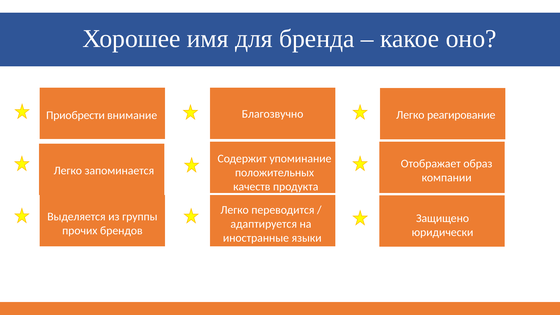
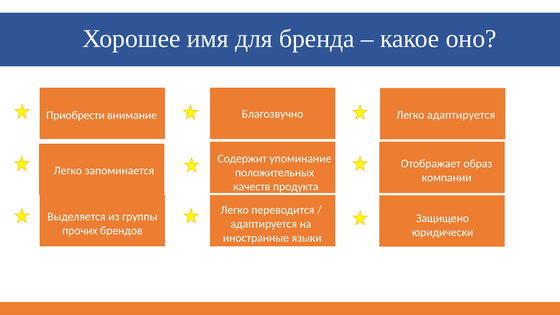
Легко реагирование: реагирование -> адаптируется (461, 115)
